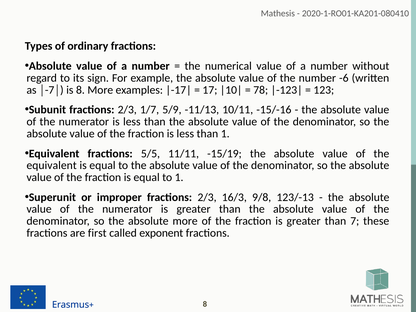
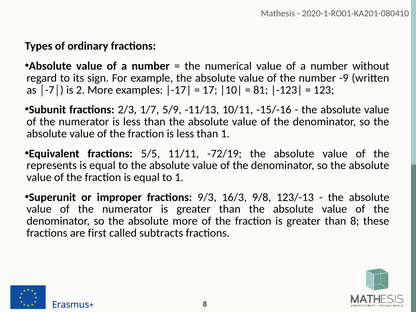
-6: -6 -> -9 (344, 78)
is 8: 8 -> 2 (80, 90)
78: 78 -> 81 (261, 90)
-15/19: -15/19 -> -72/19 (224, 154)
equivalent: equivalent -> represents (52, 165)
improper fractions 2/3: 2/3 -> 9/3 (207, 197)
than 7: 7 -> 8 (355, 221)
exponent: exponent -> subtracts (161, 233)
